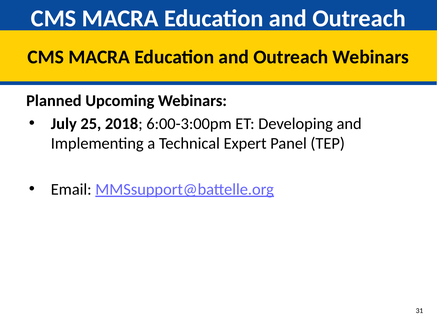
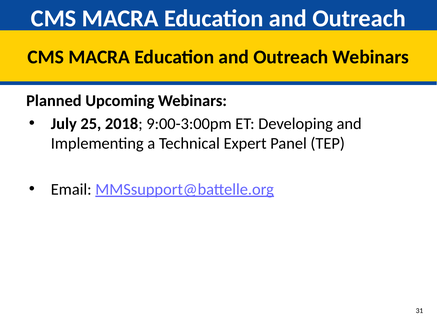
6:00-3:00pm: 6:00-3:00pm -> 9:00-3:00pm (189, 124)
